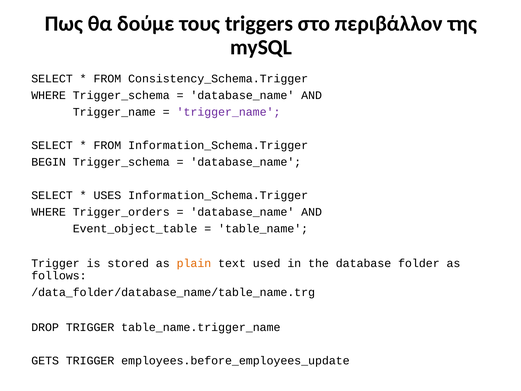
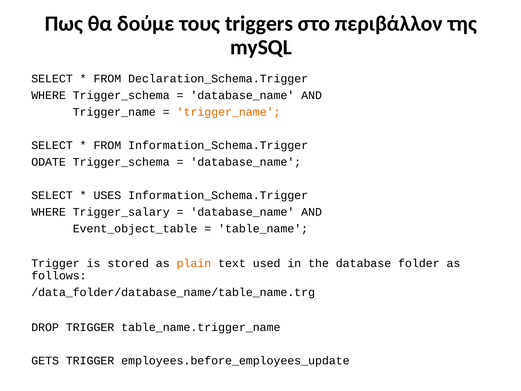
Consistency_Schema.Trigger: Consistency_Schema.Trigger -> Declaration_Schema.Trigger (218, 79)
trigger_name colour: purple -> orange (229, 112)
BEGIN: BEGIN -> ODATE (49, 162)
Trigger_orders: Trigger_orders -> Trigger_salary (121, 212)
